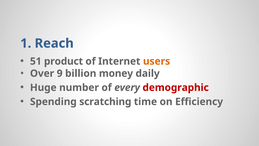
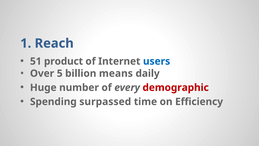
users colour: orange -> blue (157, 61)
9: 9 -> 5 (60, 73)
money: money -> means (116, 73)
scratching: scratching -> surpassed (105, 102)
